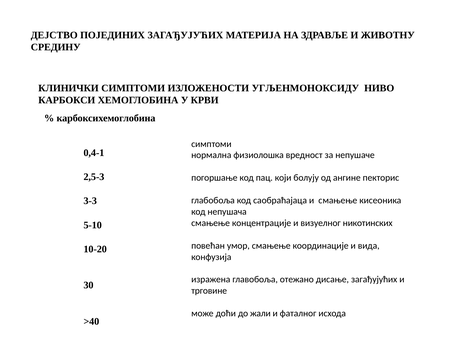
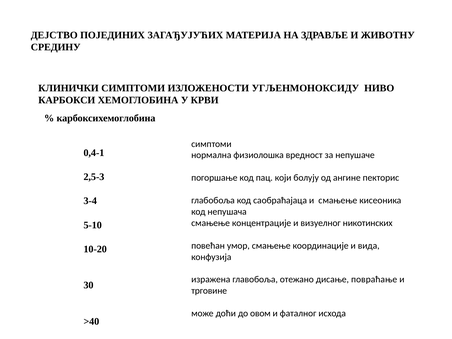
3-3: 3-3 -> 3-4 (90, 201)
дисање загађујућих: загађујућих -> повраћање (374, 280)
жали: жали -> овом (260, 313)
